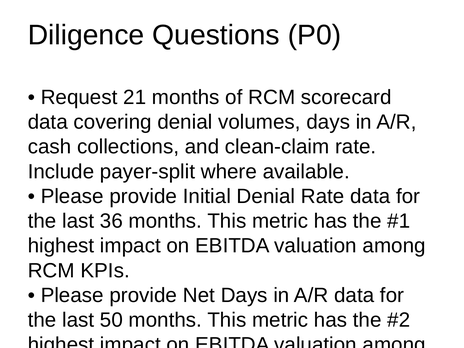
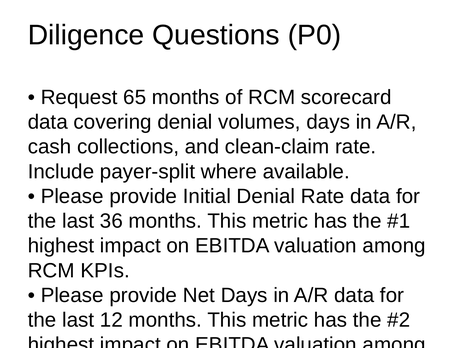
21: 21 -> 65 (135, 97)
50: 50 -> 12 (111, 320)
